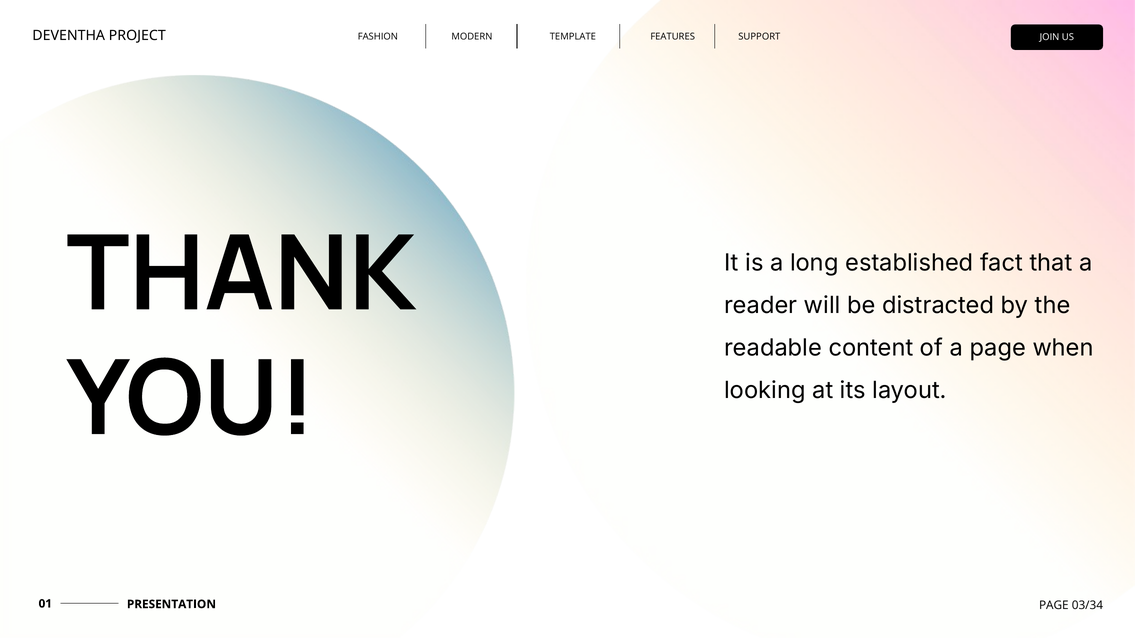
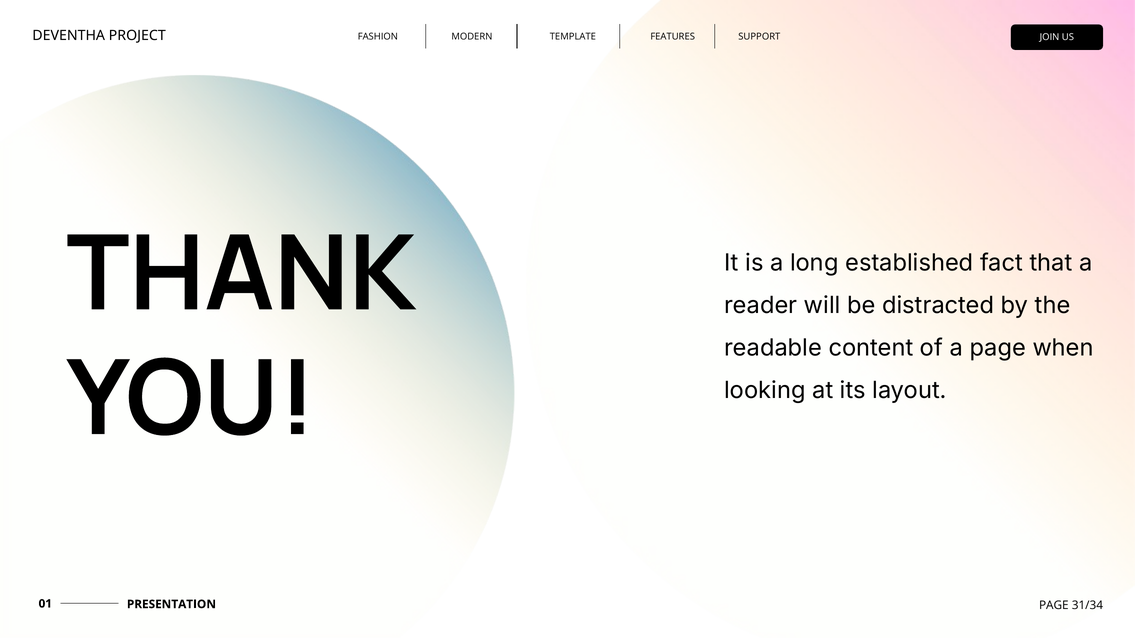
03/34: 03/34 -> 31/34 (1087, 606)
